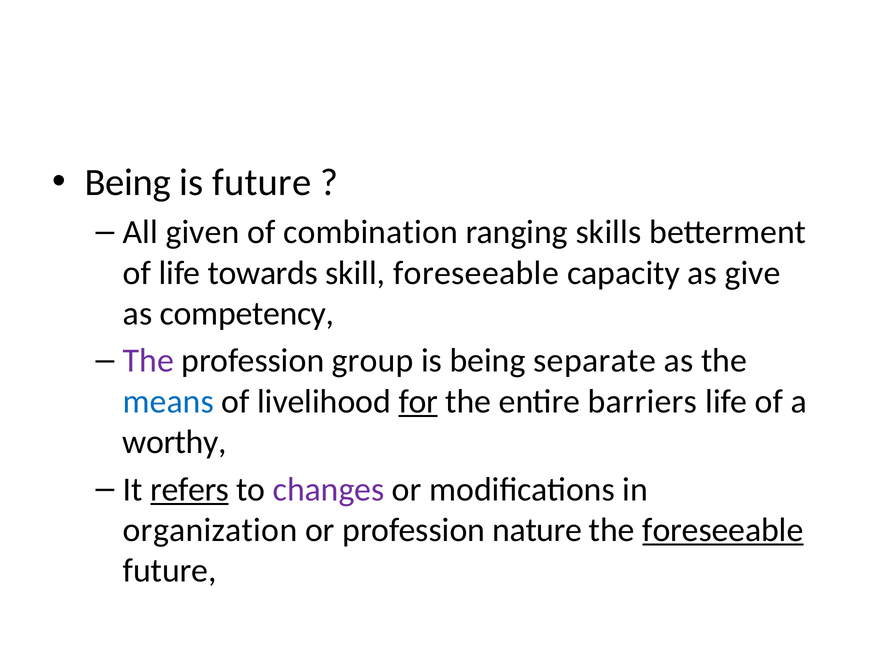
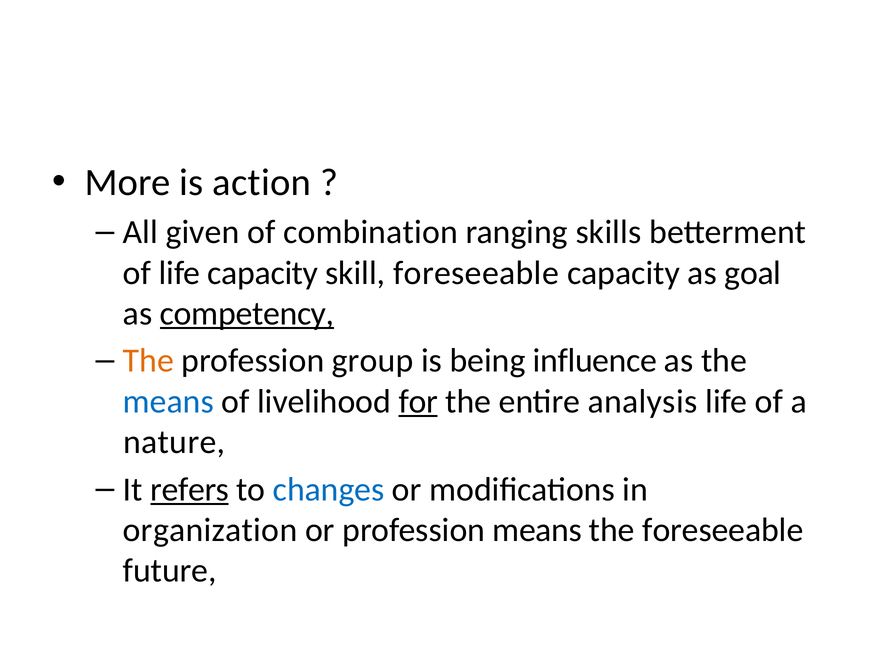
Being: Being -> More (128, 183)
is future: future -> action (262, 183)
life towards: towards -> capacity (263, 273)
give: give -> goal (753, 273)
competency underline: none -> present (247, 314)
The colour: purple -> orange (148, 361)
separate: separate -> influence (595, 361)
barriers: barriers -> analysis (642, 402)
worthy: worthy -> nature (174, 442)
changes colour: purple -> blue (329, 490)
profession nature: nature -> means (537, 530)
foreseeable underline: present -> none (723, 530)
